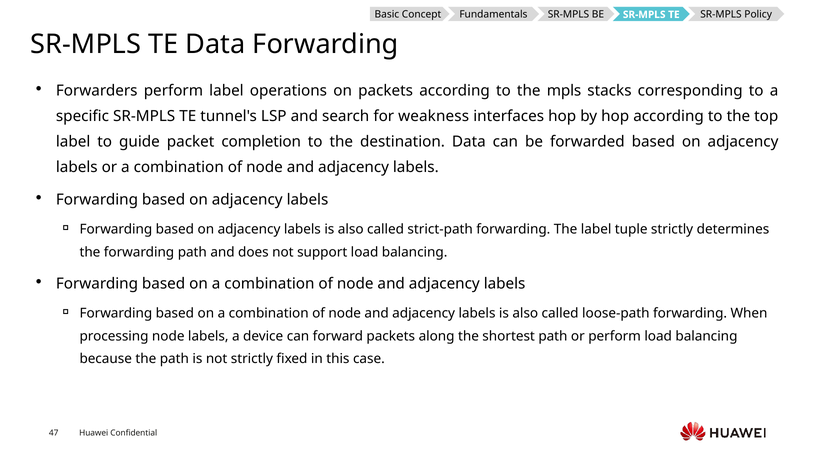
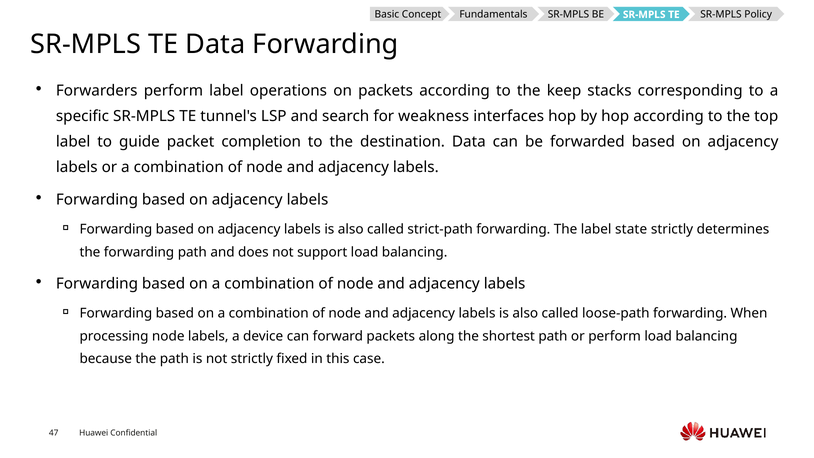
mpls: mpls -> keep (564, 90)
tuple: tuple -> state (631, 229)
